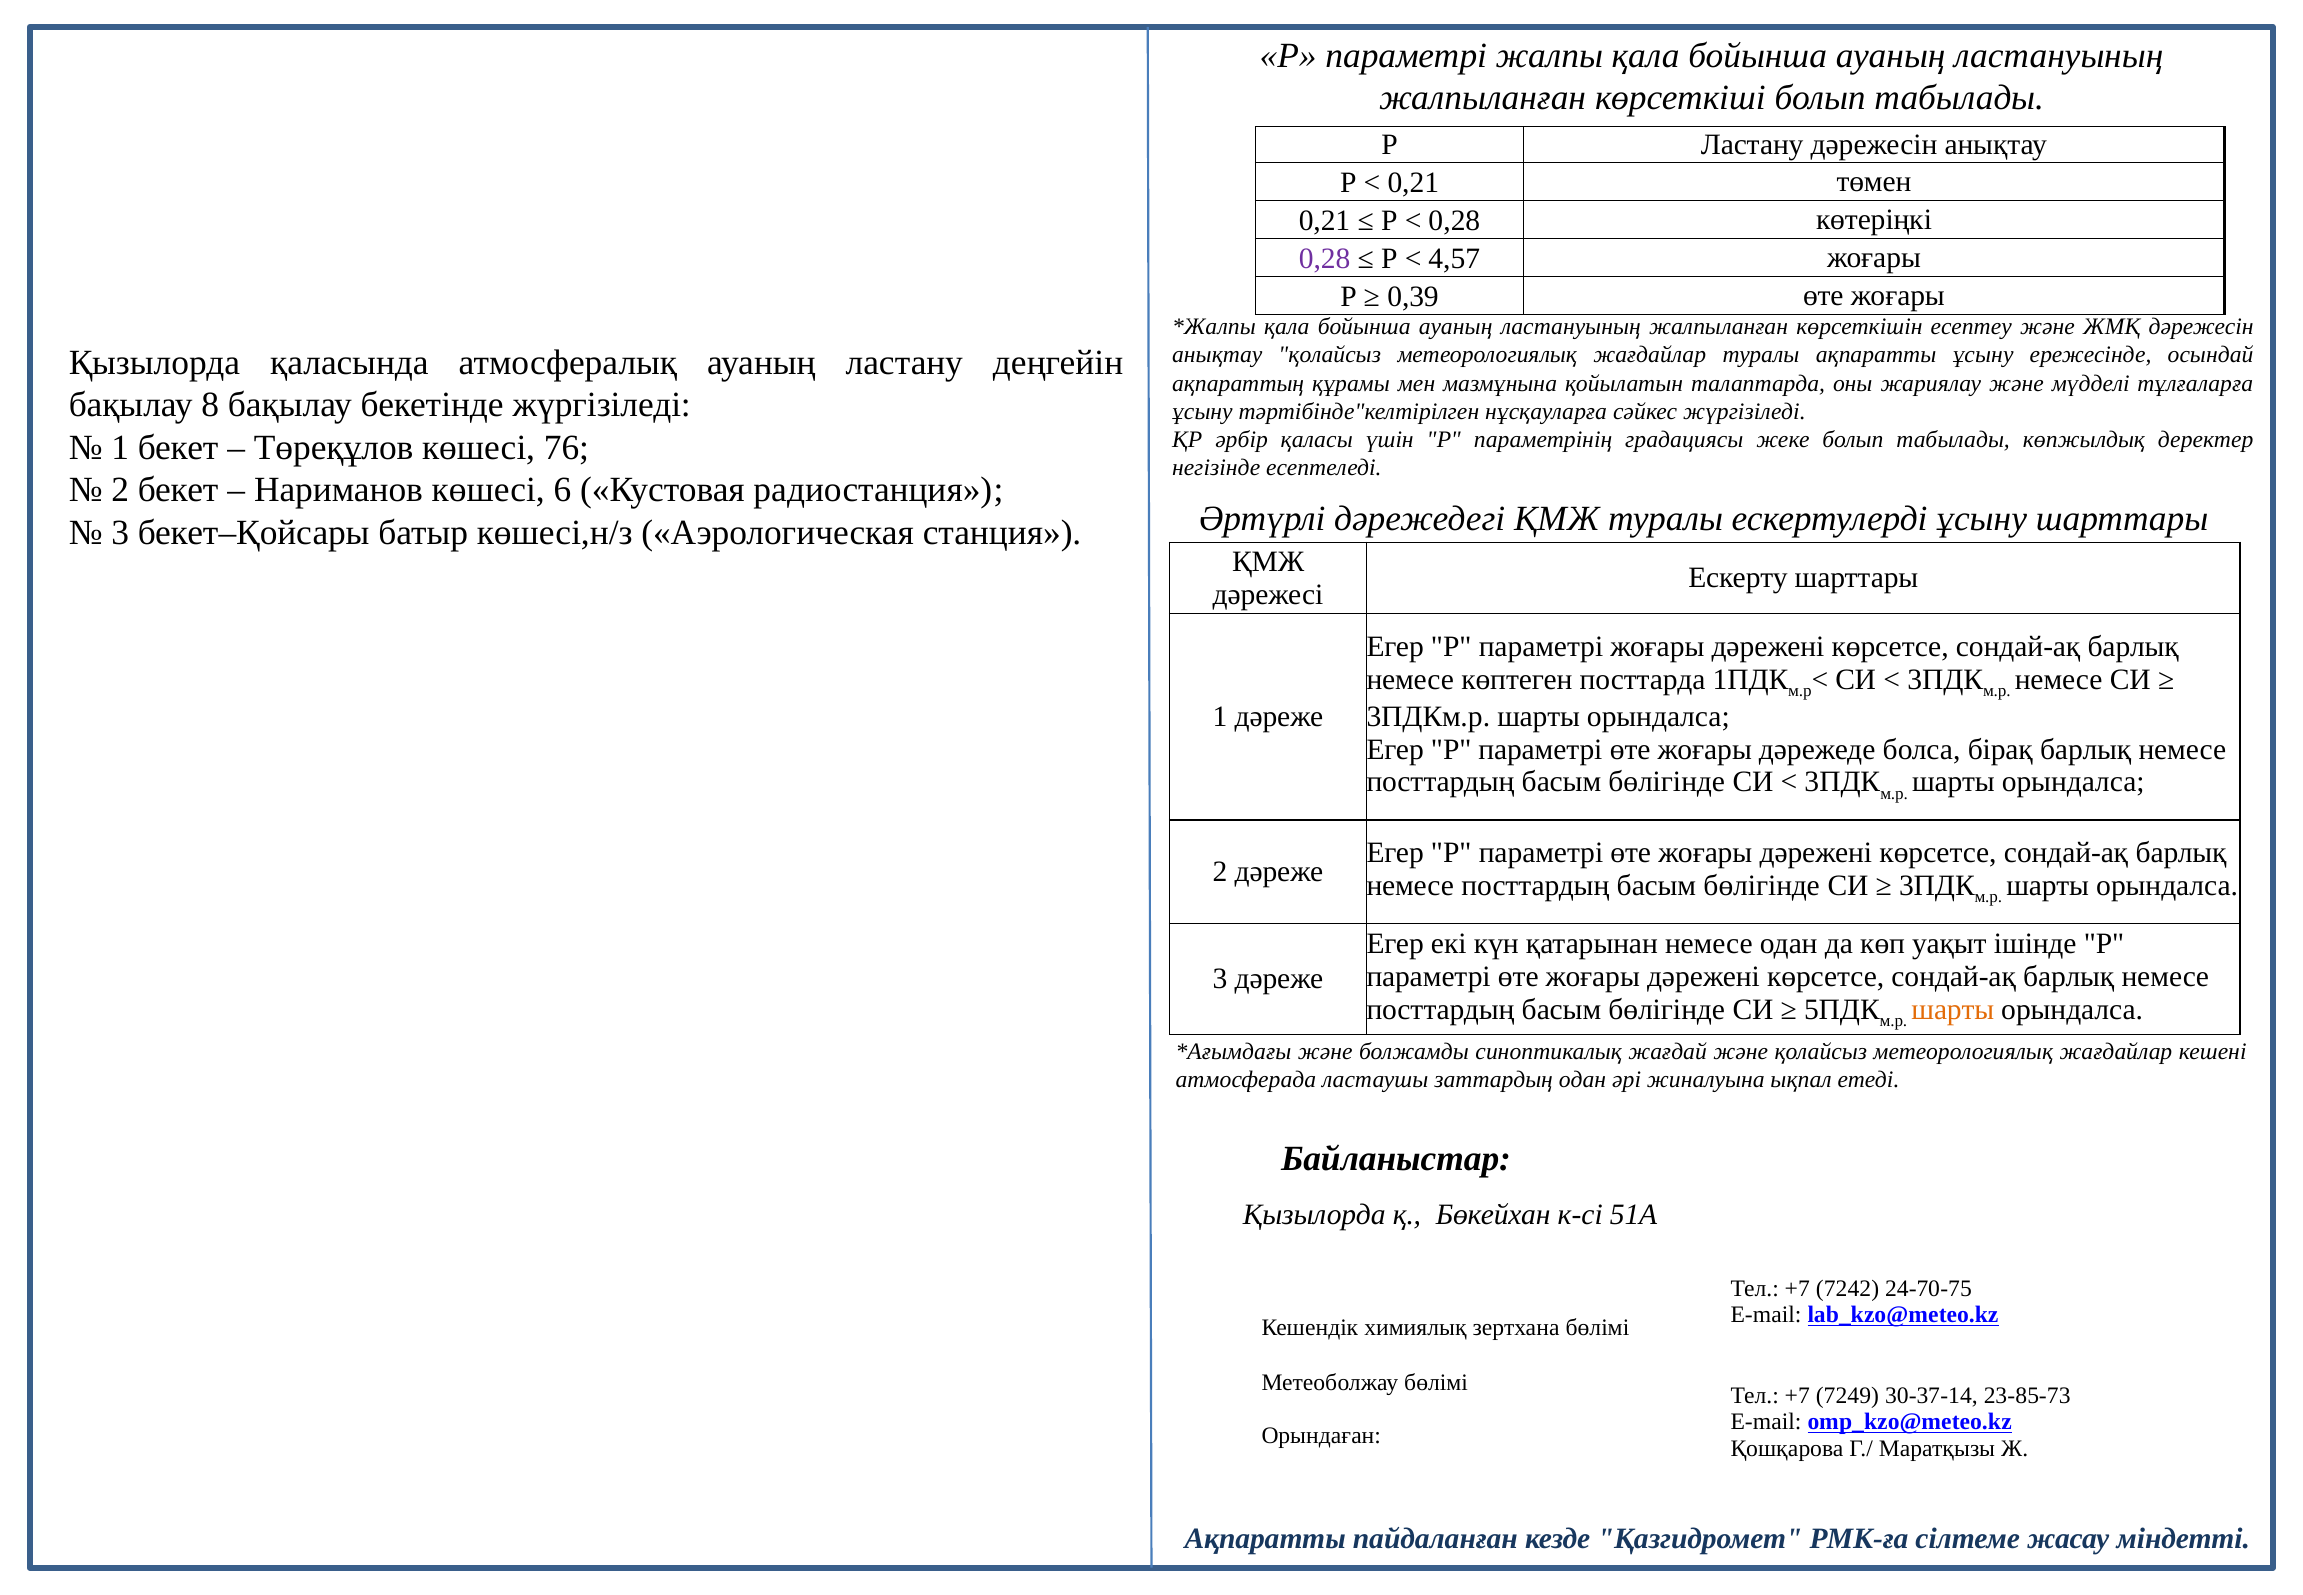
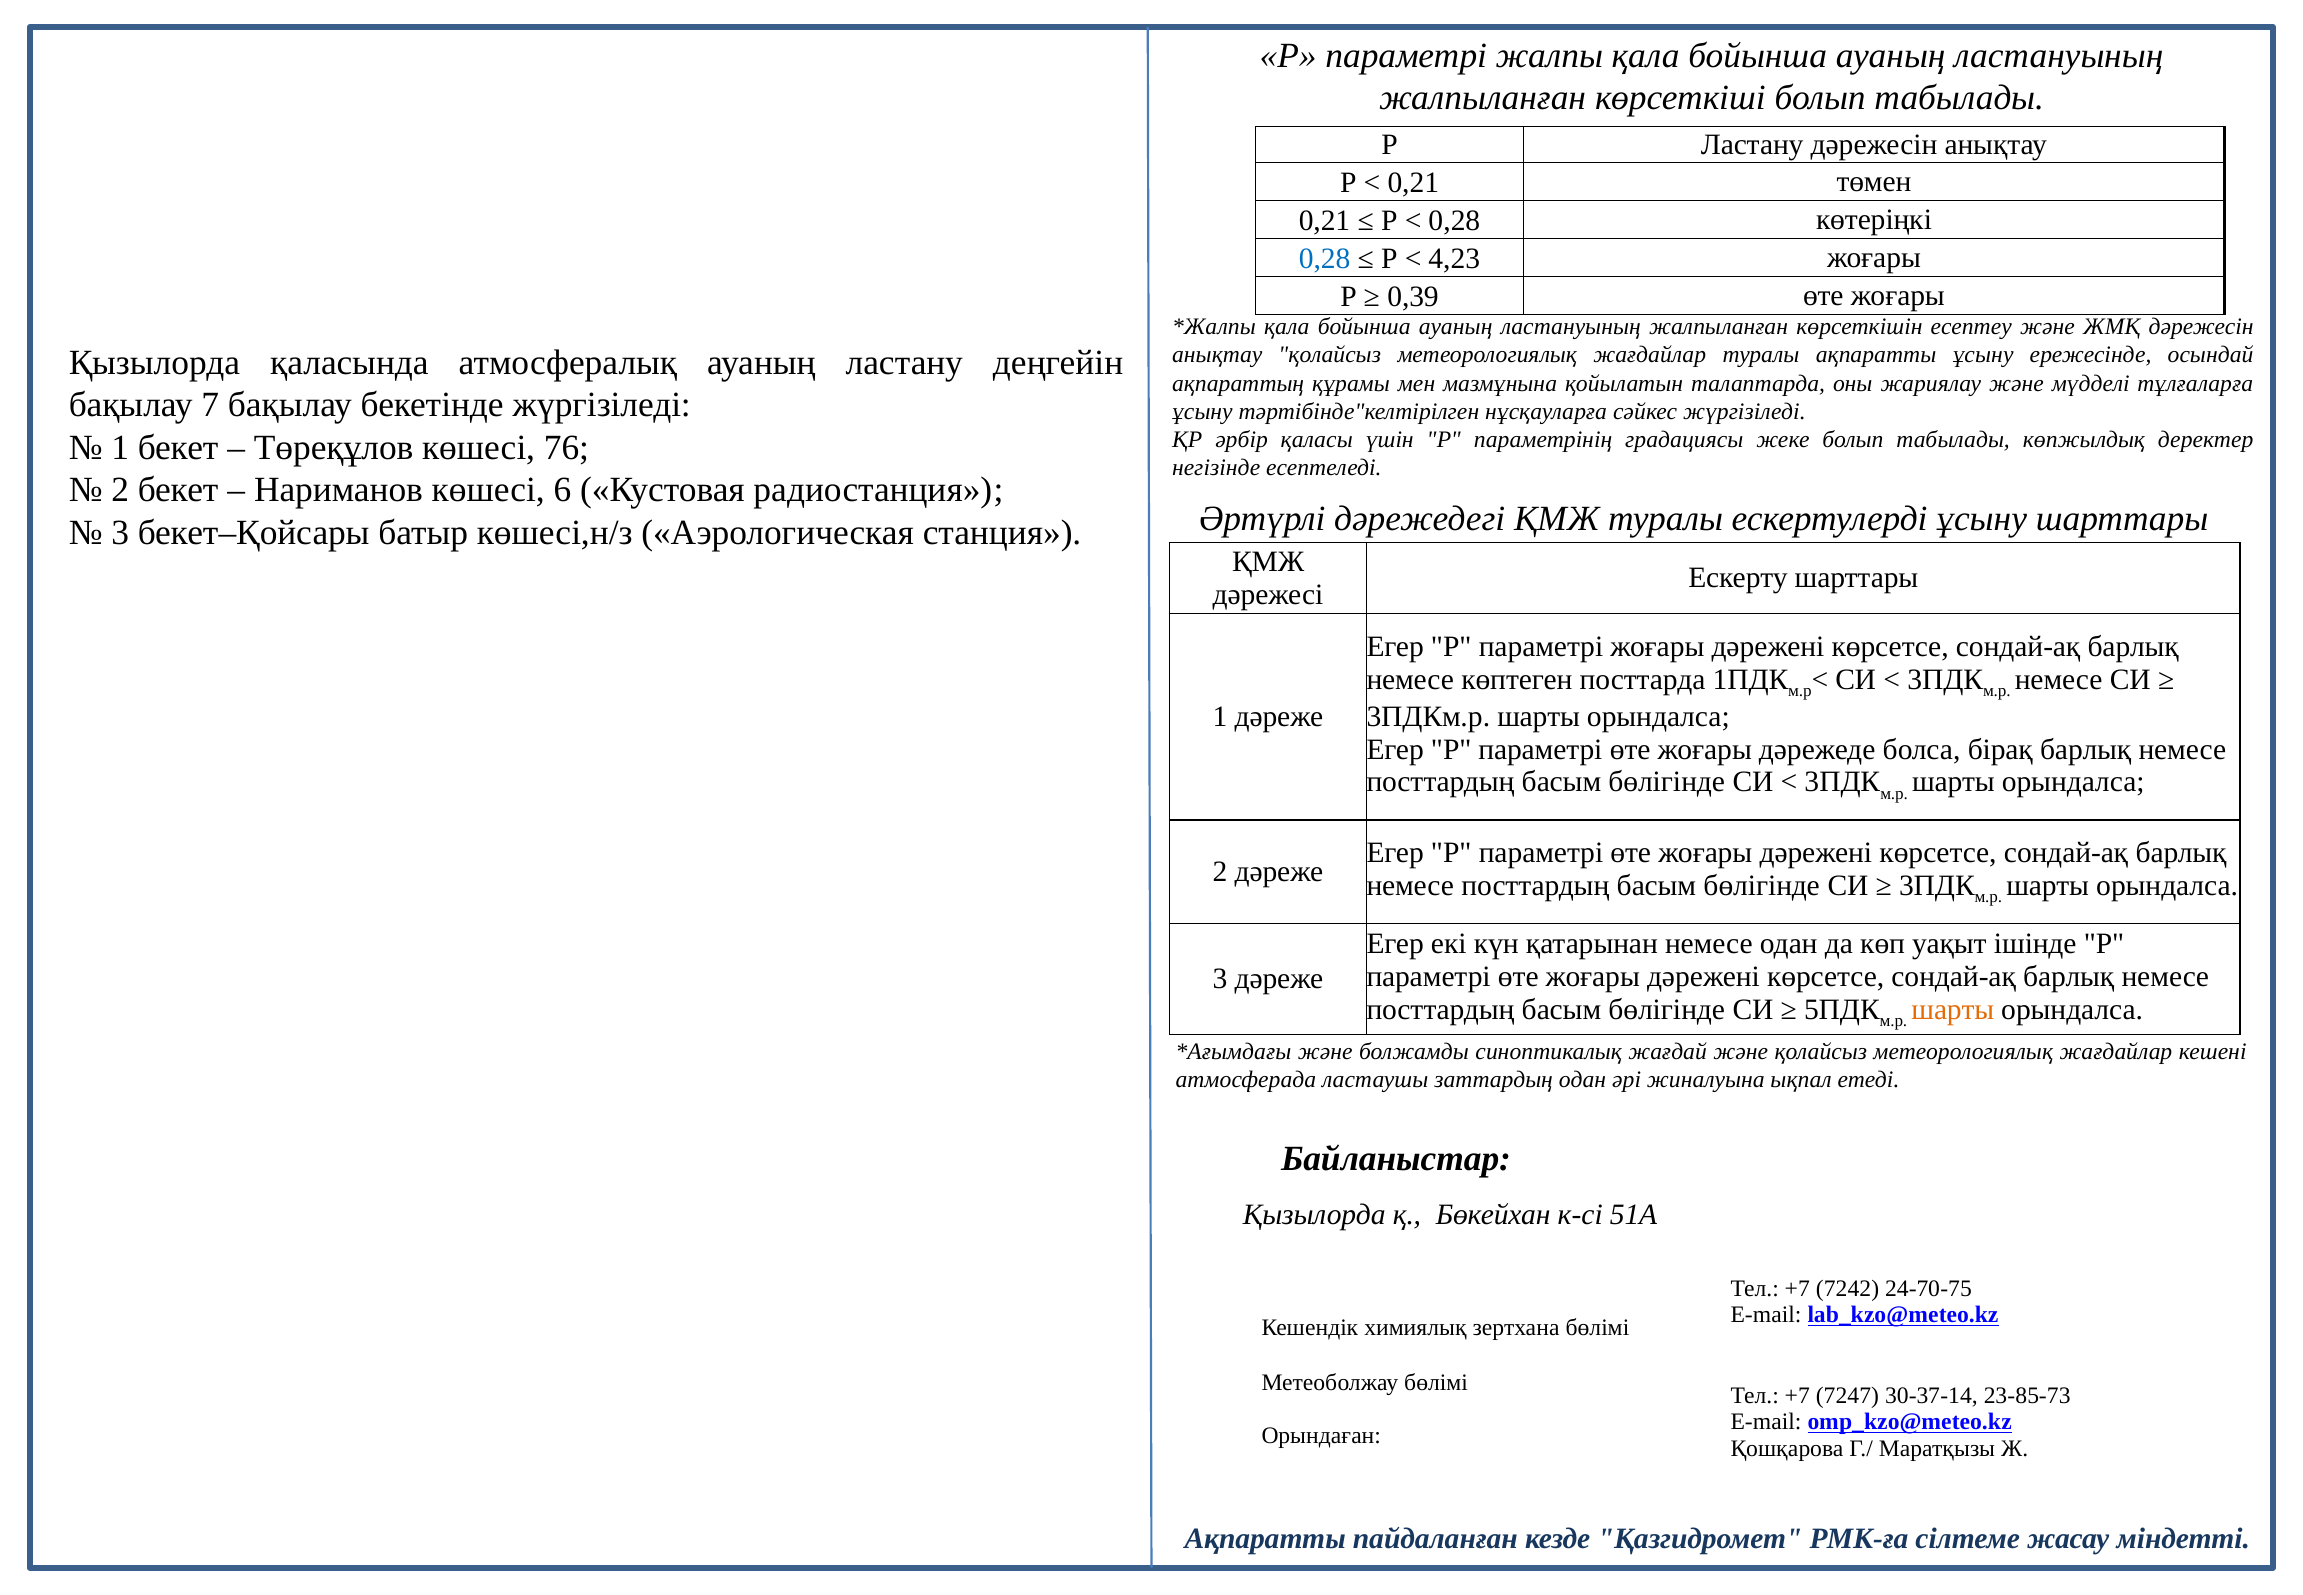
0,28 colour: purple -> blue (1325, 259)
4,57: 4,57 -> 4,23 (1454, 259)
8: 8 -> 7 (210, 405)
7249: 7249 -> 7247 (1847, 1395)
